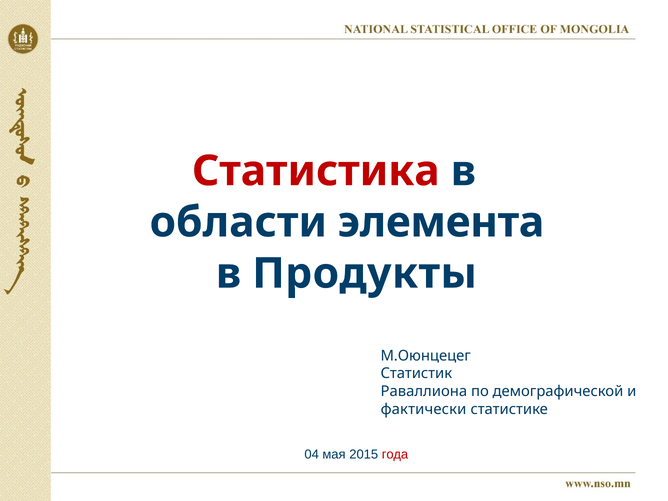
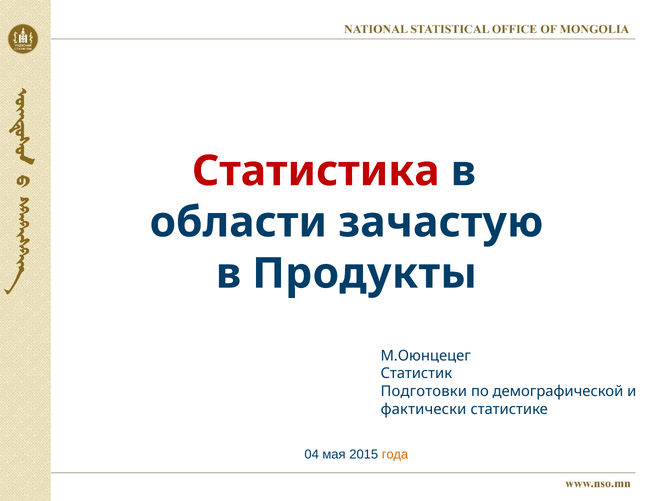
элемента: элемента -> зачастую (441, 222)
Раваллиона: Раваллиона -> Подготовки (424, 391)
года colour: red -> orange (395, 455)
